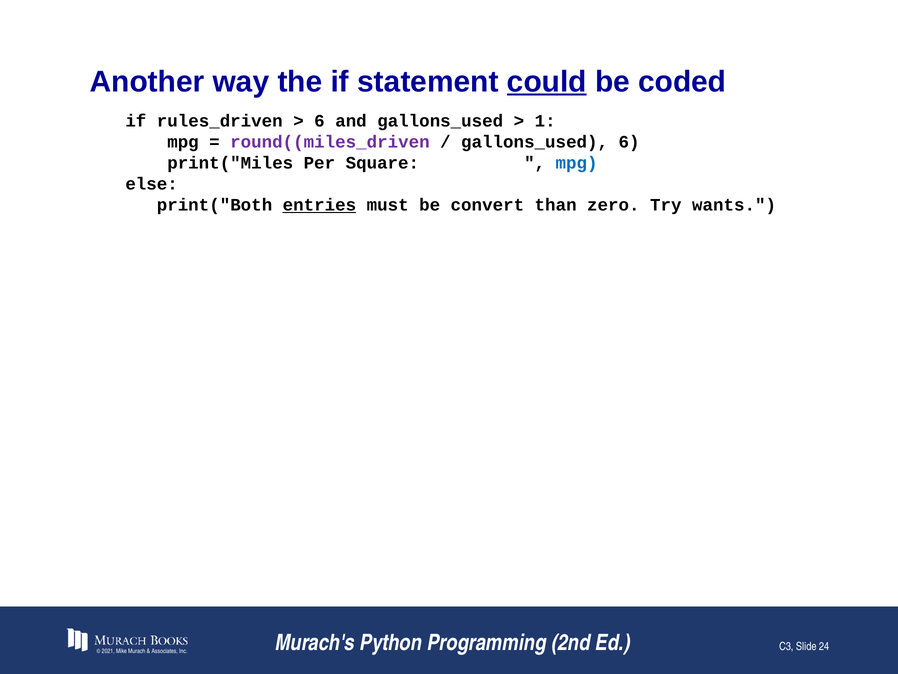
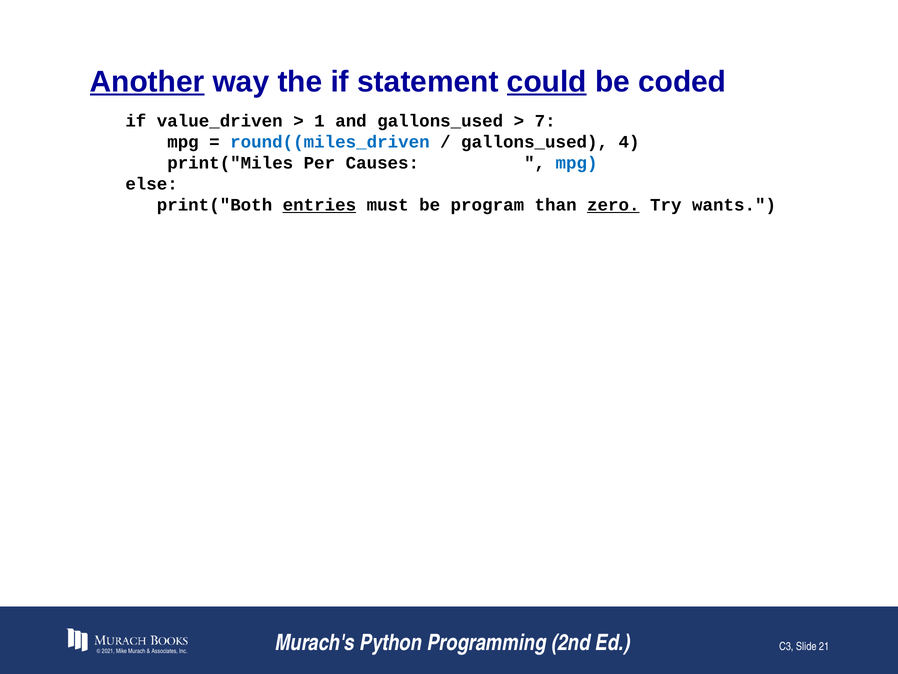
Another underline: none -> present (147, 82)
rules_driven: rules_driven -> value_driven (220, 121)
6: 6 -> 1 (319, 121)
1: 1 -> 7 (545, 121)
round((miles_driven colour: purple -> blue (330, 142)
gallons_used 6: 6 -> 4 (629, 142)
Square: Square -> Causes (382, 163)
convert: convert -> program (487, 205)
zero underline: none -> present (613, 205)
24: 24 -> 21 (824, 646)
